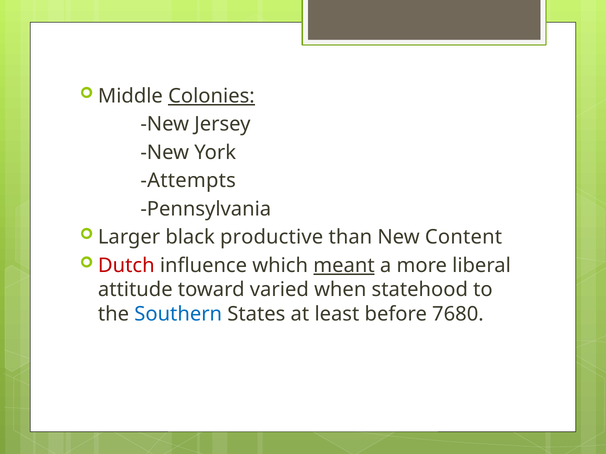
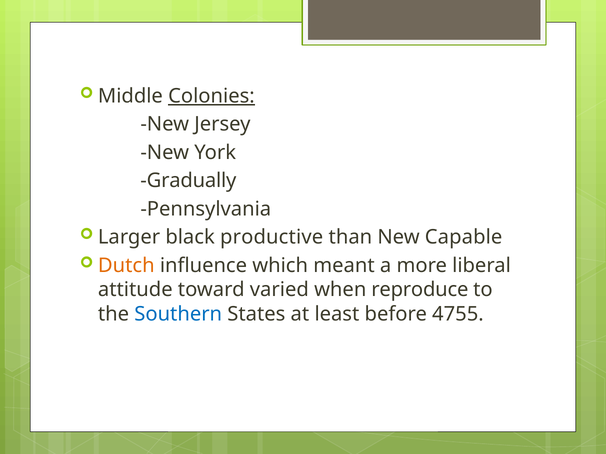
Attempts: Attempts -> Gradually (188, 181)
Content: Content -> Capable (464, 238)
Dutch colour: red -> orange (126, 266)
meant underline: present -> none (344, 266)
statehood: statehood -> reproduce (420, 290)
7680: 7680 -> 4755 (458, 314)
